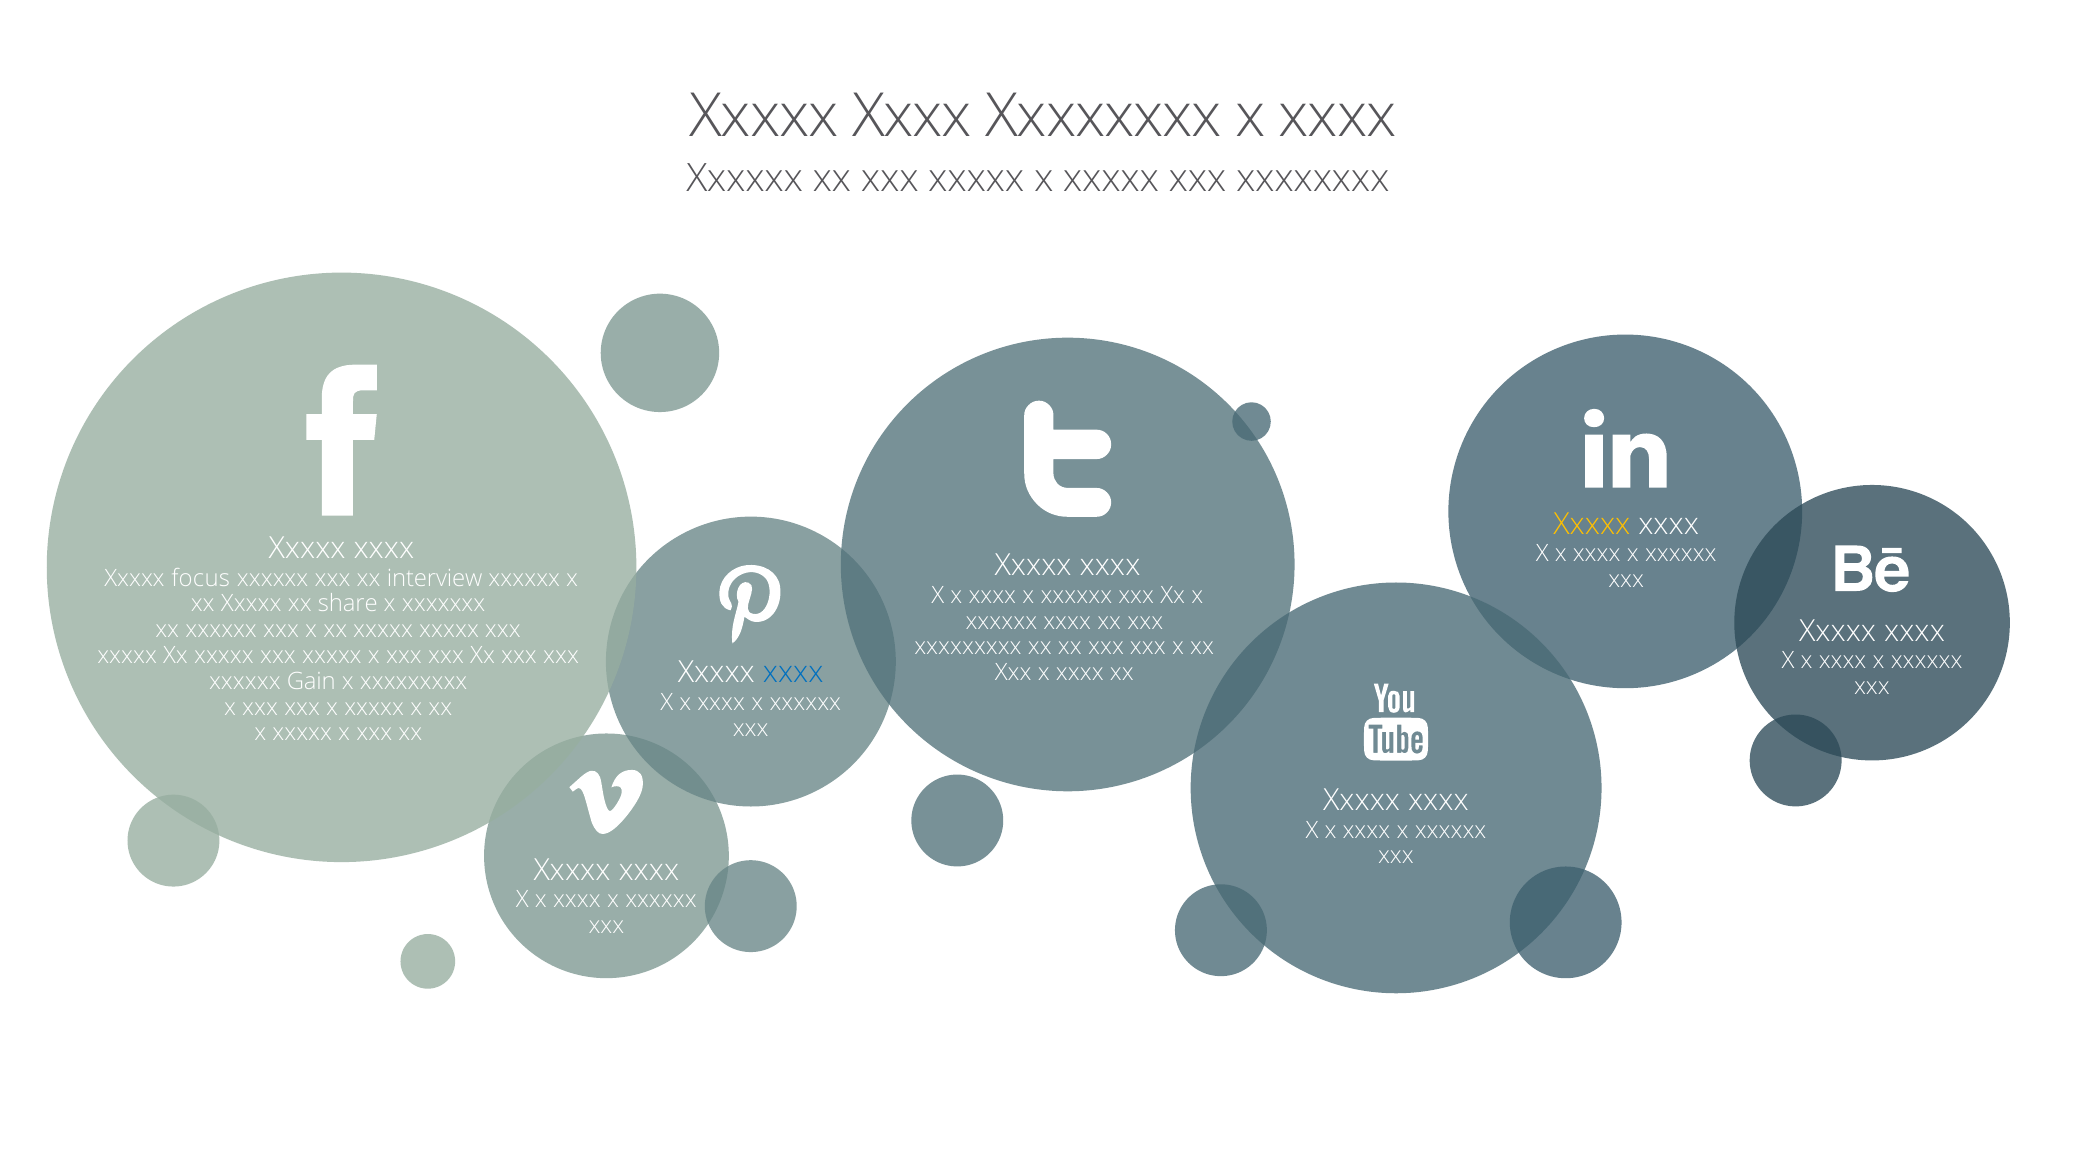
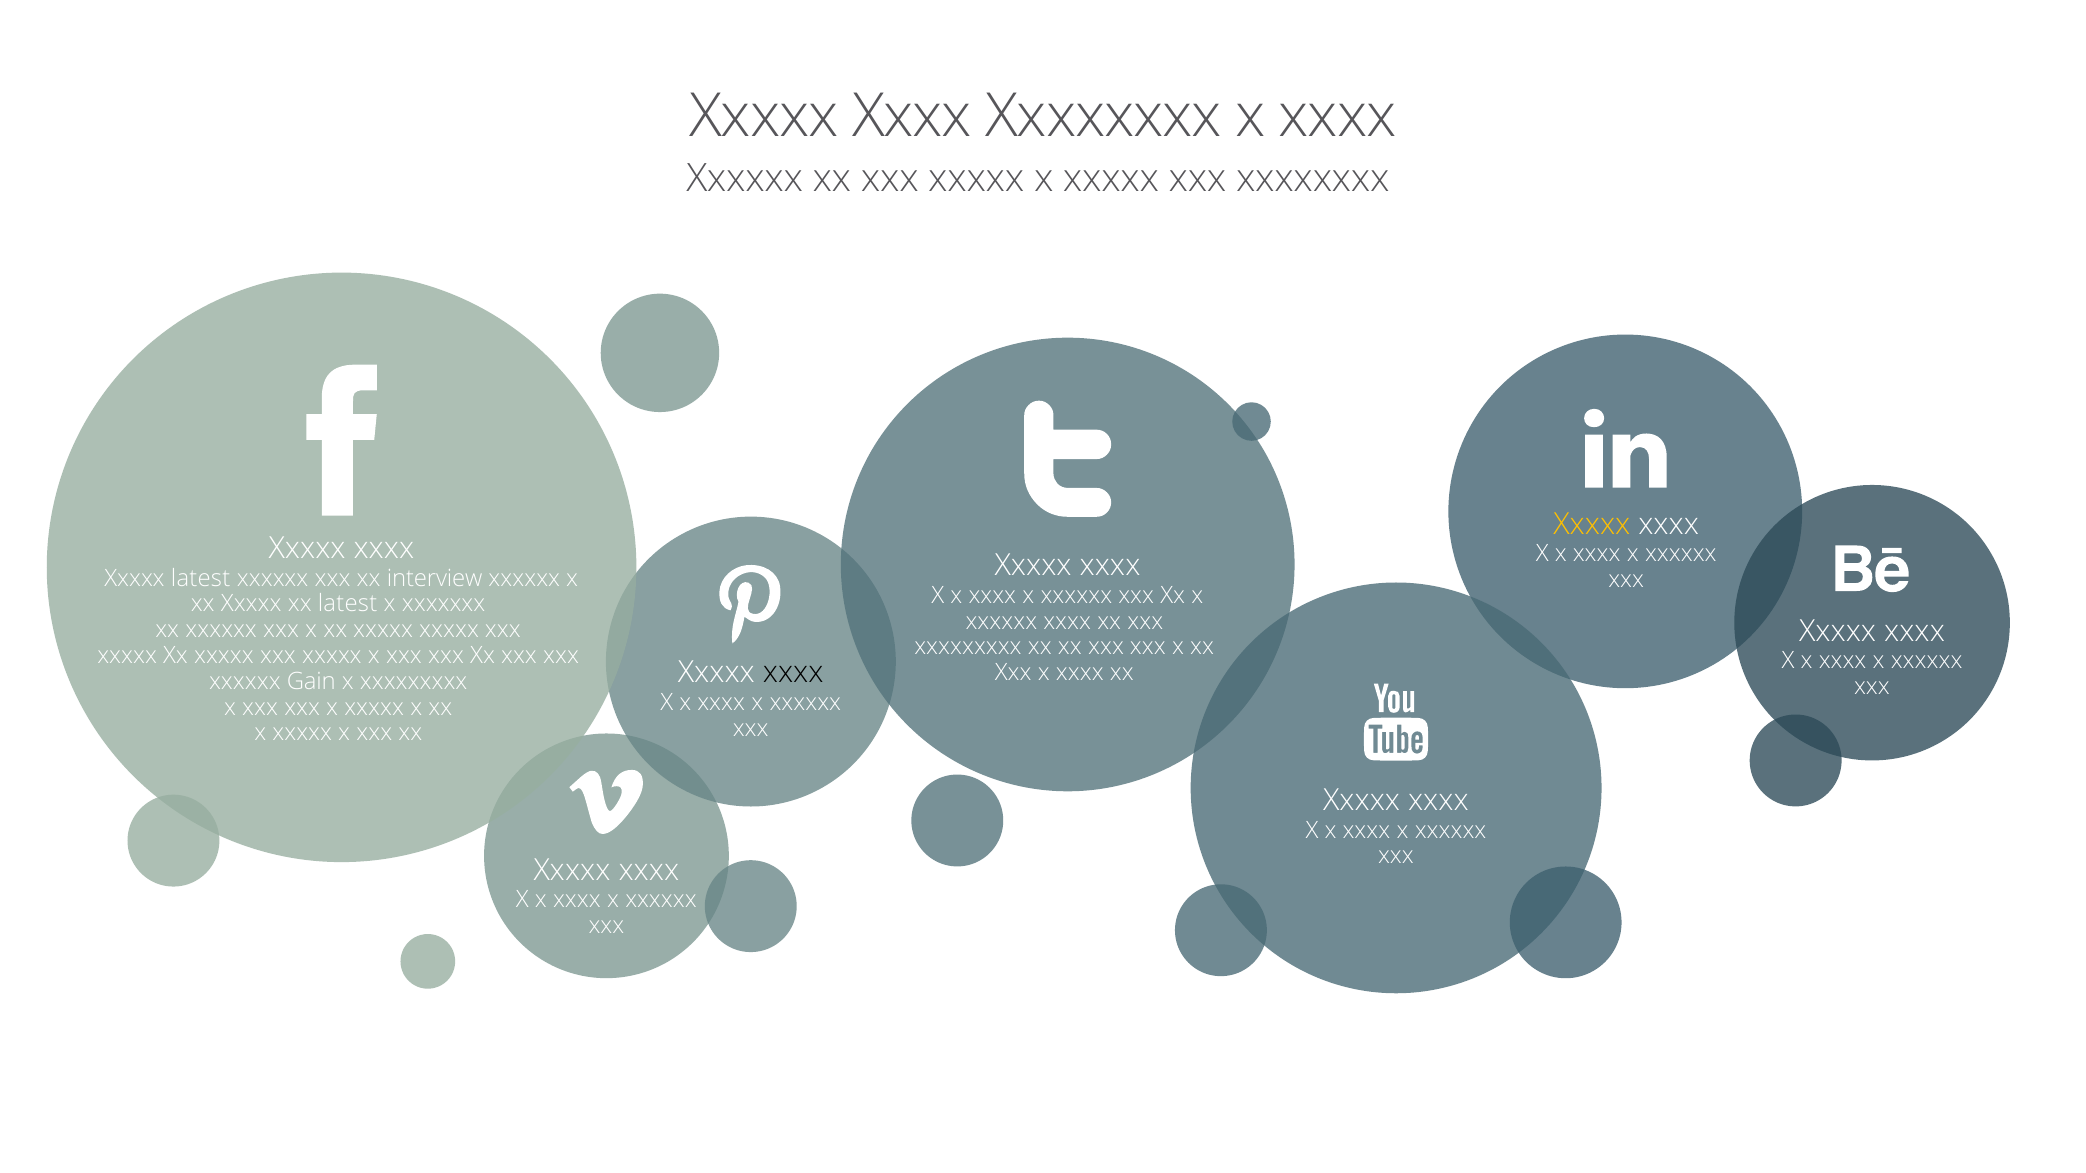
Xxxxx focus: focus -> latest (201, 578)
xx share: share -> latest (348, 604)
xxxx colour: blue -> black (793, 673)
